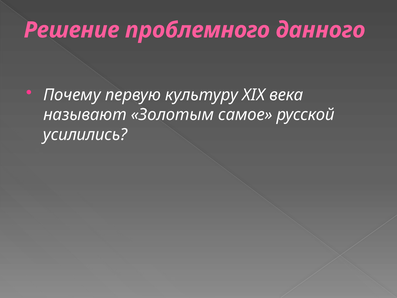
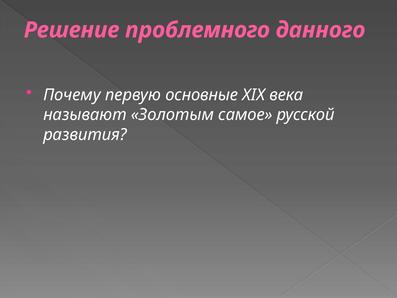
культуру: культуру -> основные (202, 95)
усилились: усилились -> развития (85, 135)
